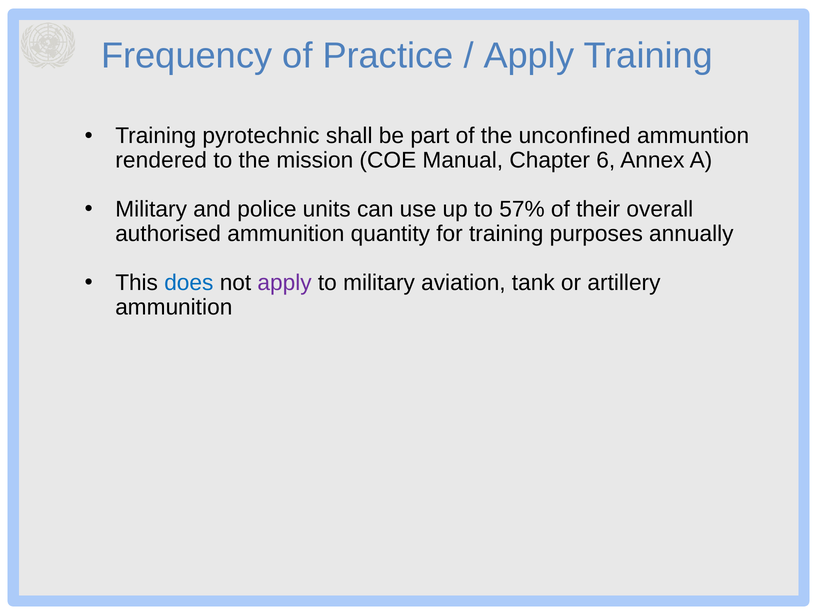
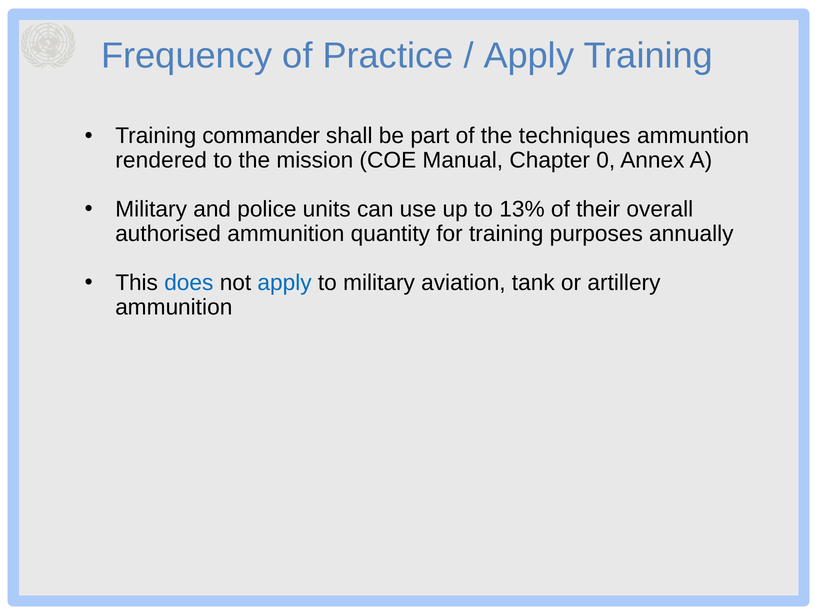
pyrotechnic: pyrotechnic -> commander (261, 136)
unconfined: unconfined -> techniques (575, 136)
6: 6 -> 0 (606, 161)
57%: 57% -> 13% (522, 209)
apply colour: purple -> blue (285, 283)
